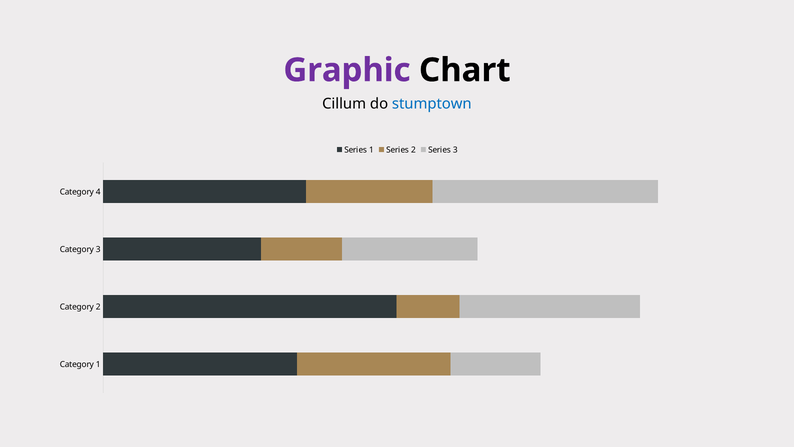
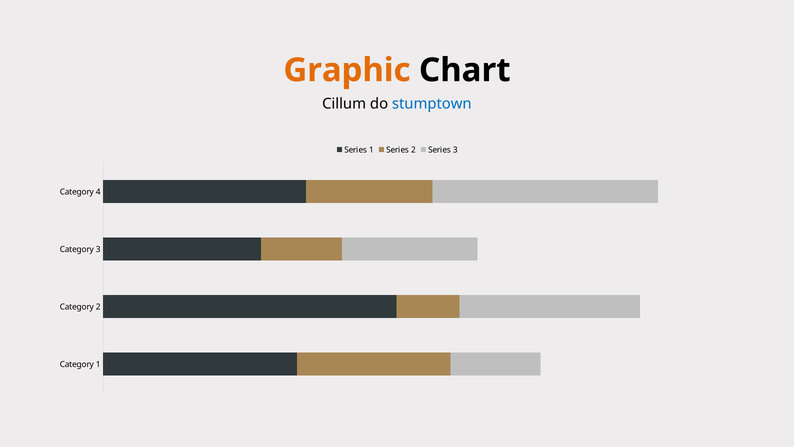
Graphic colour: purple -> orange (347, 70)
